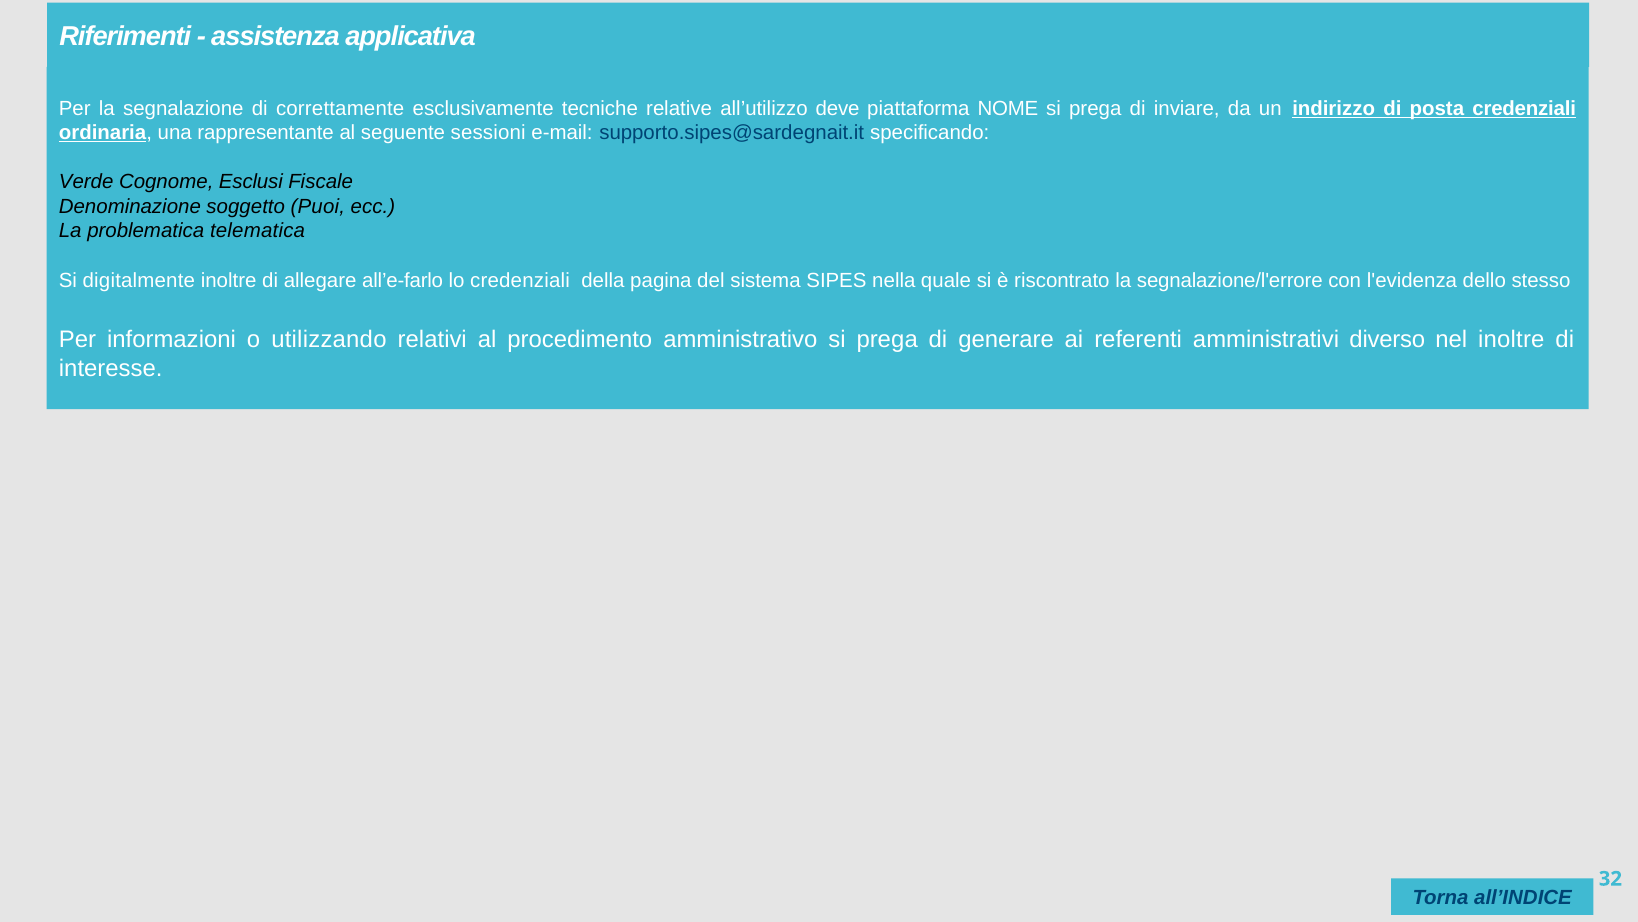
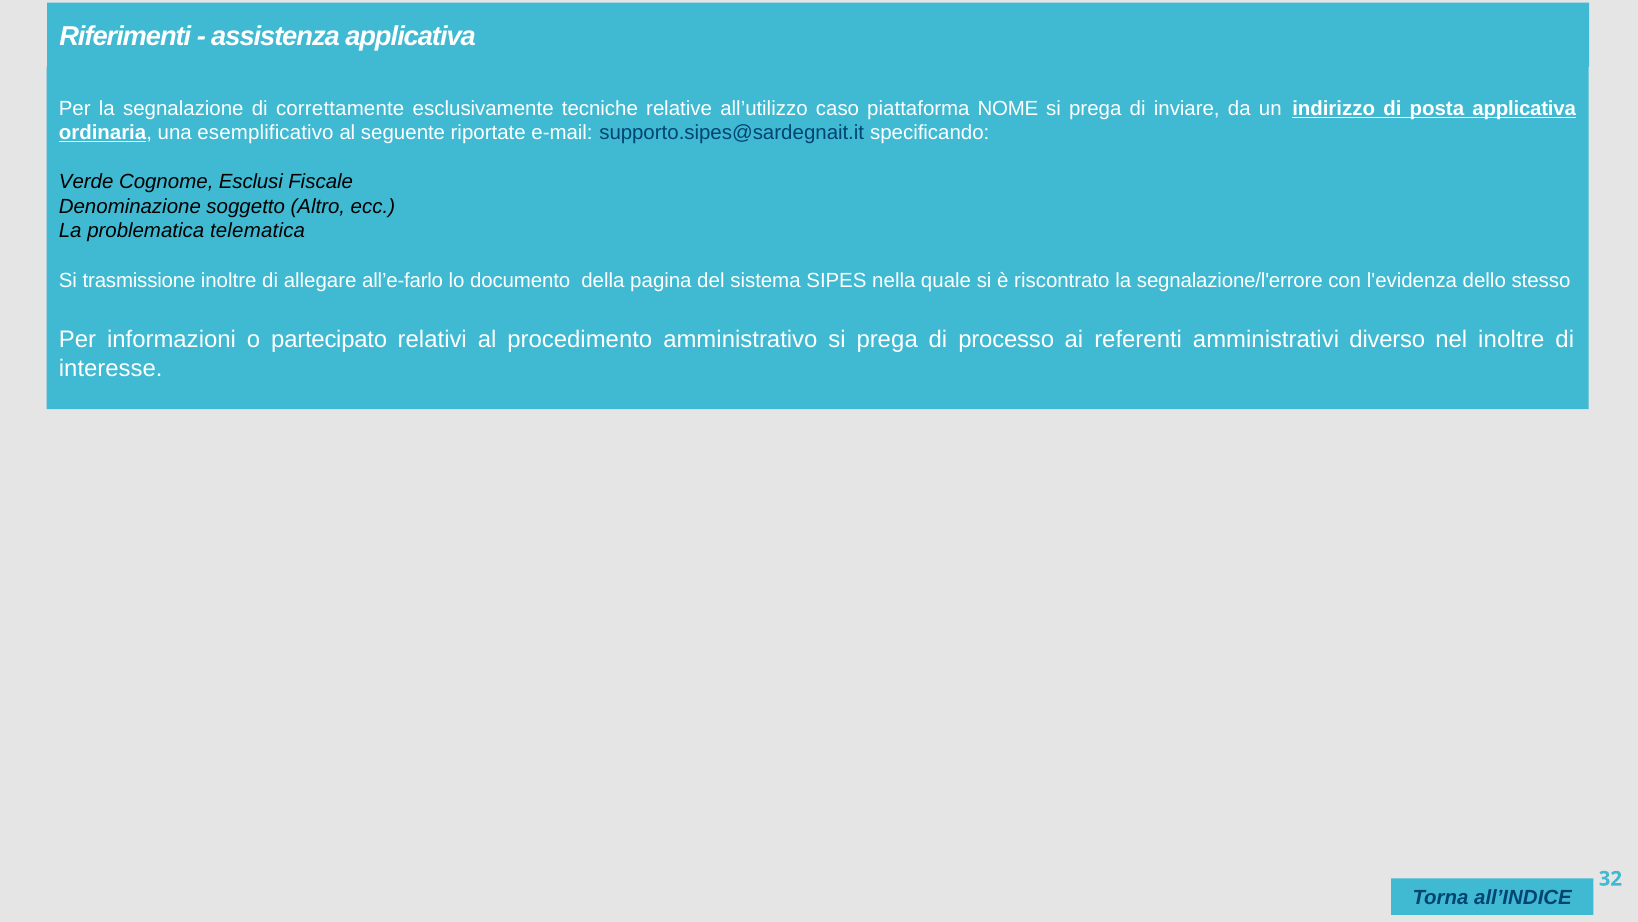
deve: deve -> caso (837, 108)
posta credenziali: credenziali -> applicativa (1524, 108)
rappresentante: rappresentante -> esemplificativo (266, 133)
sessioni: sessioni -> riportate (488, 133)
Puoi: Puoi -> Altro (318, 206)
digitalmente: digitalmente -> trasmissione (139, 280)
lo credenziali: credenziali -> documento (520, 280)
utilizzando: utilizzando -> partecipato (329, 340)
generare: generare -> processo (1006, 340)
